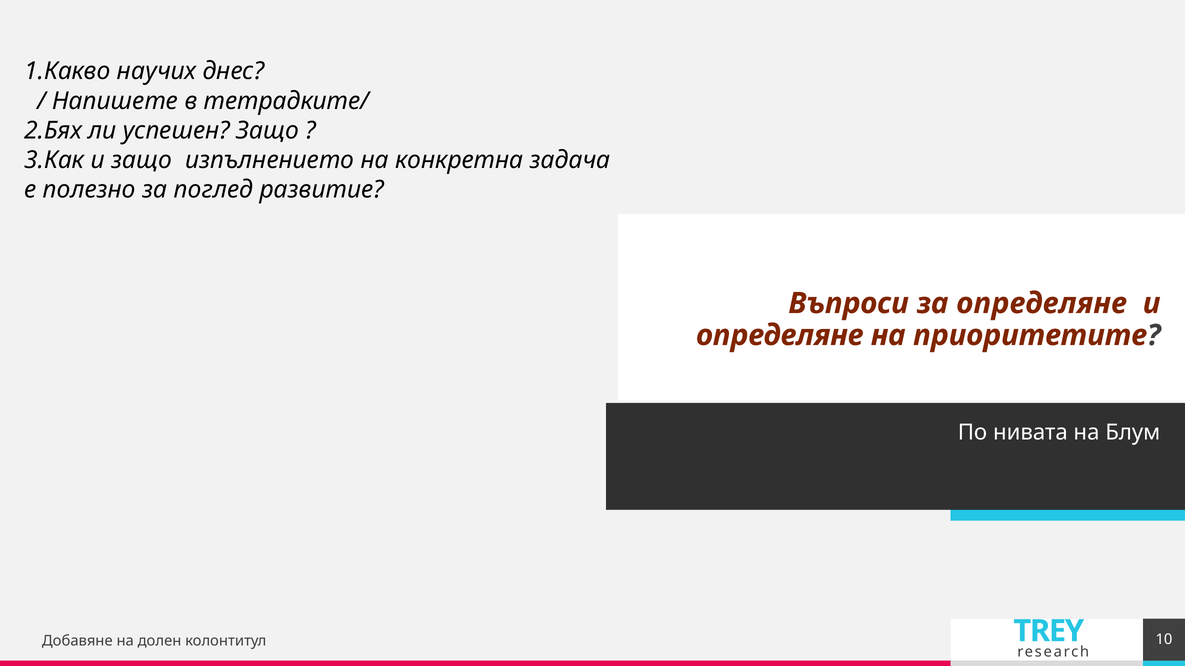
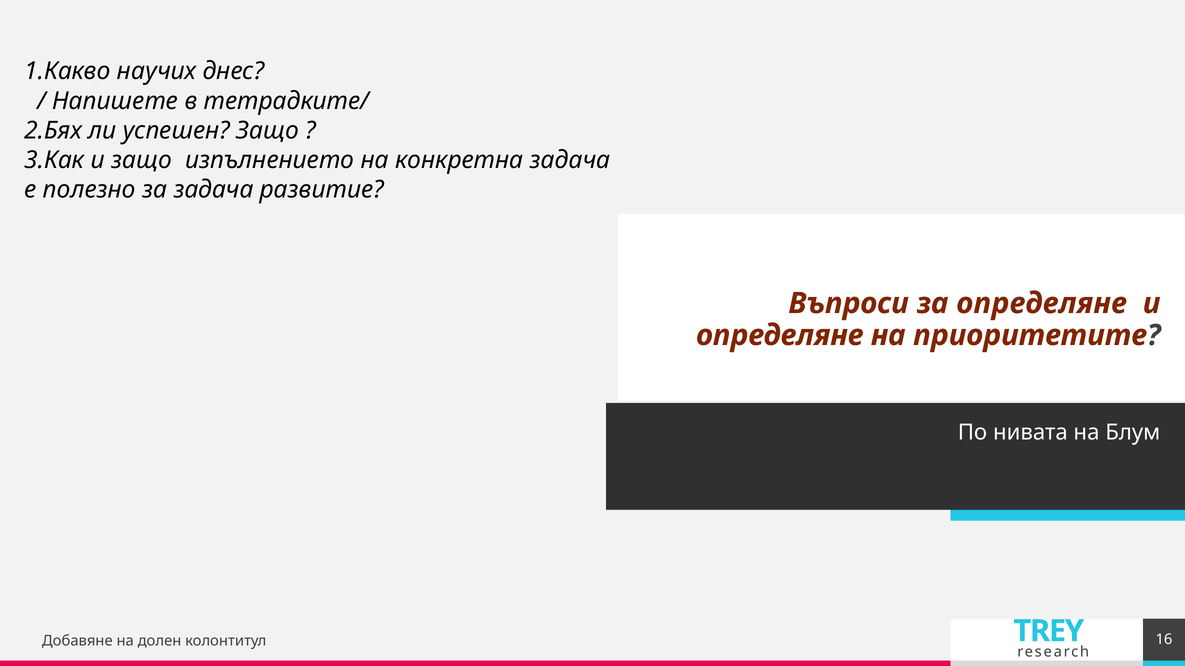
за поглед: поглед -> задача (214, 190)
10: 10 -> 16 (1164, 640)
